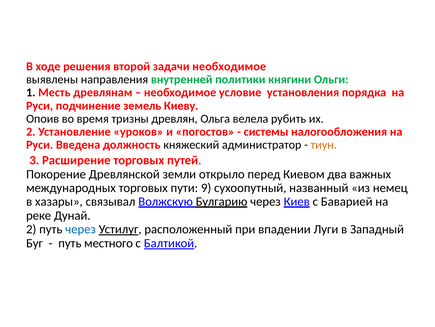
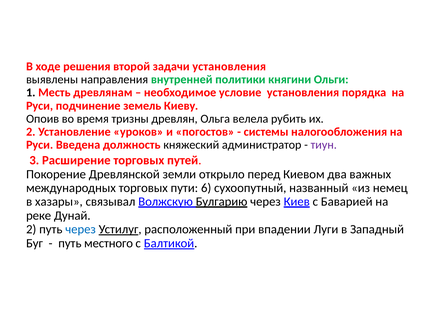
задачи необходимое: необходимое -> установления (229, 66)
тиун colour: orange -> purple (324, 145)
9: 9 -> 6 (206, 187)
